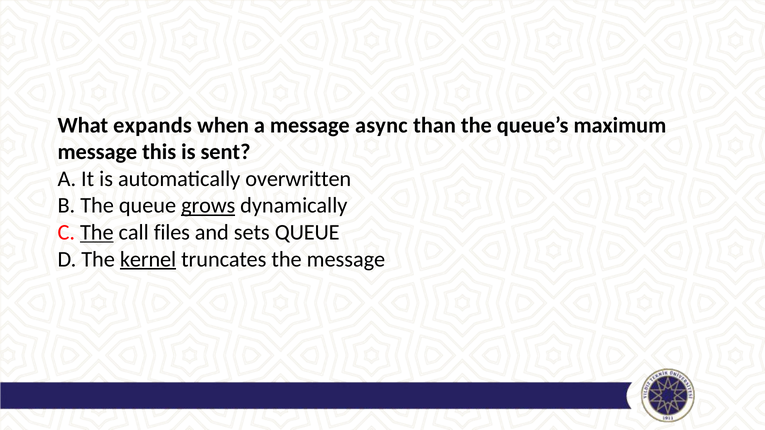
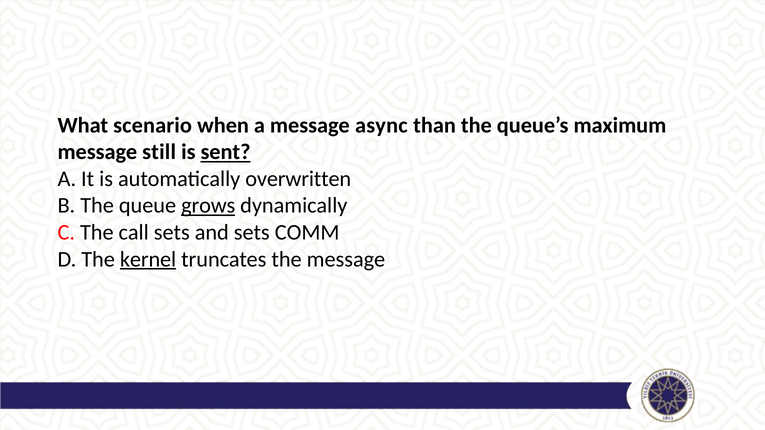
expands: expands -> scenario (153, 125)
this: this -> still (159, 152)
sent underline: none -> present (226, 152)
The underline: present -> none (97, 233)
call files: files -> sets (172, 233)
sets QUEUE: QUEUE -> COMM (307, 233)
